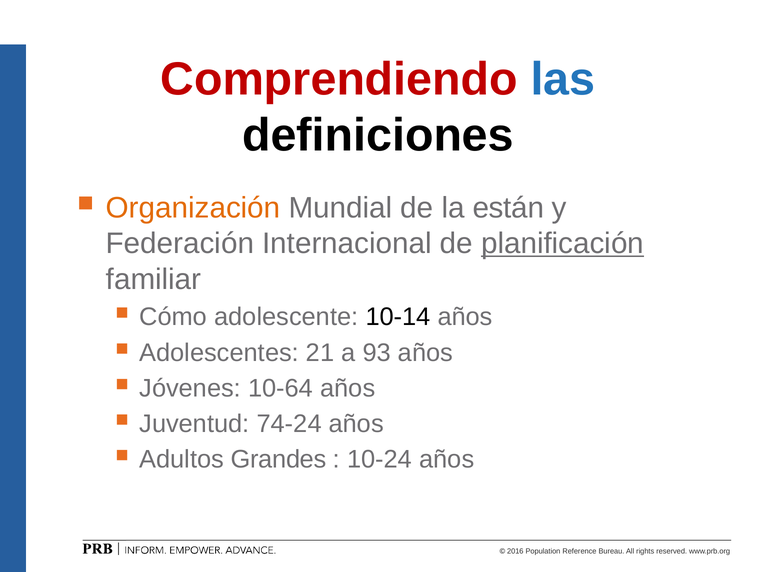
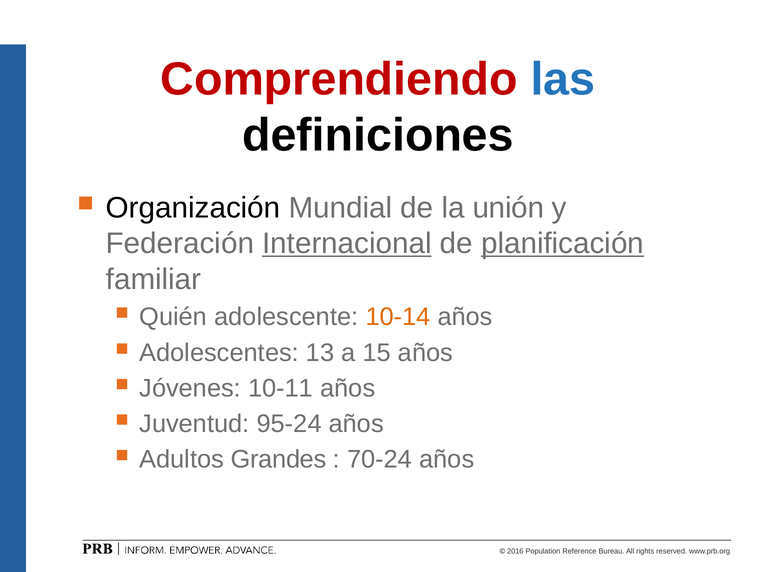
Organización colour: orange -> black (193, 208)
están: están -> unión (508, 208)
Internacional underline: none -> present (347, 244)
Cómo: Cómo -> Quién (173, 317)
10-14 colour: black -> orange (398, 317)
21: 21 -> 13 (320, 353)
93: 93 -> 15 (377, 353)
10-64: 10-64 -> 10-11 (281, 388)
74-24: 74-24 -> 95-24 (289, 424)
10-24: 10-24 -> 70-24 (380, 460)
